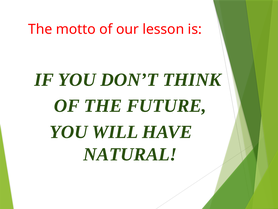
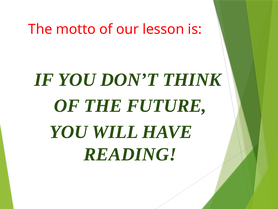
NATURAL: NATURAL -> READING (130, 154)
